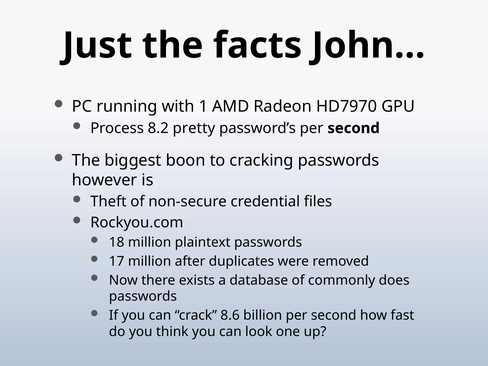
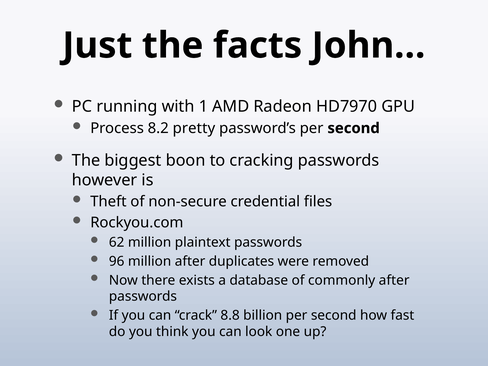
18: 18 -> 62 (117, 242)
17: 17 -> 96 (117, 261)
commonly does: does -> after (394, 280)
8.6: 8.6 -> 8.8 (230, 315)
